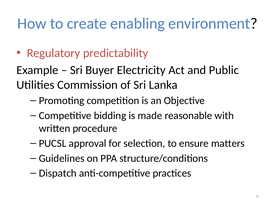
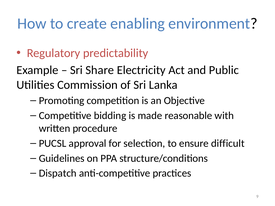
Buyer: Buyer -> Share (100, 70)
matters: matters -> difficult (228, 143)
